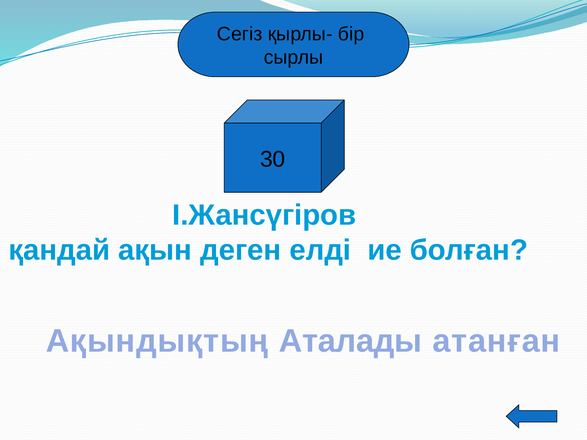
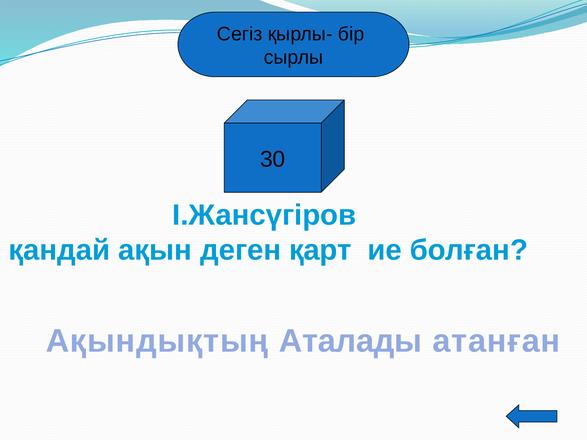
елді: елді -> қарт (320, 250)
